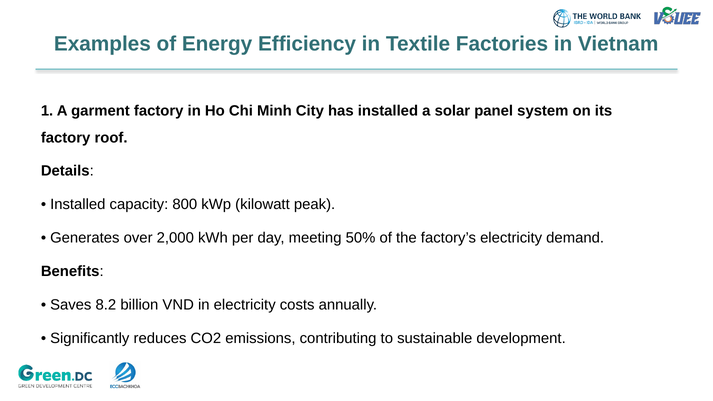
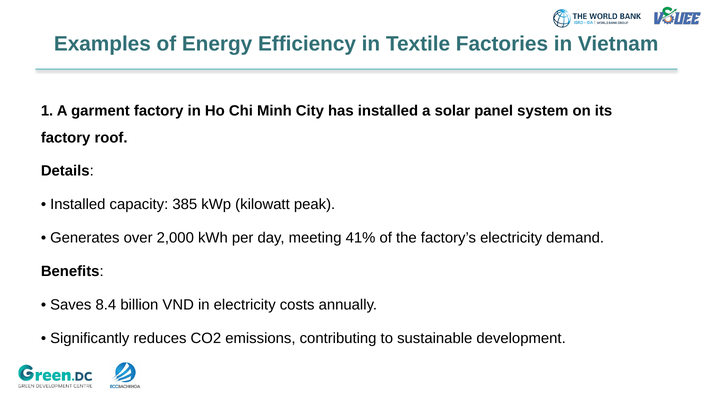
800: 800 -> 385 (185, 205)
50%: 50% -> 41% (361, 238)
8.2: 8.2 -> 8.4 (106, 305)
